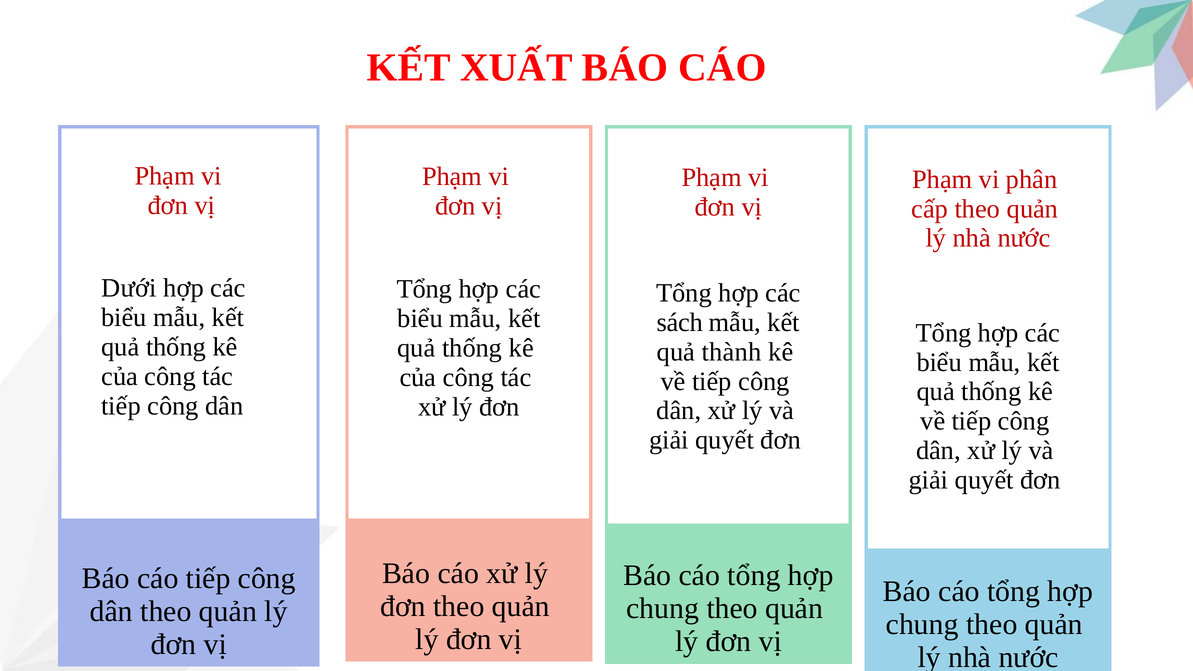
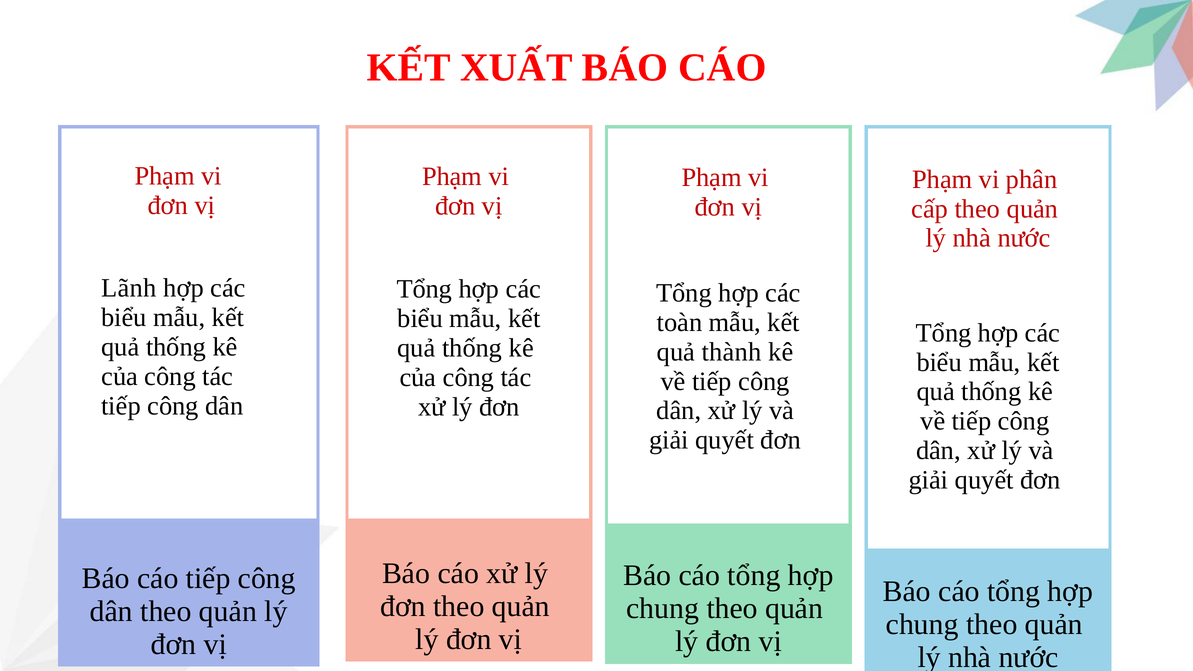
Dưới: Dưới -> Lãnh (129, 288)
sách: sách -> toàn (680, 322)
